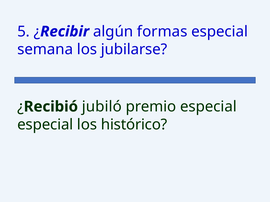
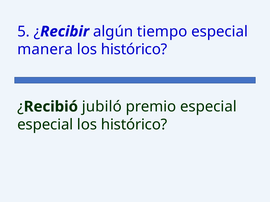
formas: formas -> tiempo (162, 32)
semana: semana -> manera (45, 50)
jubilarse: jubilarse -> histórico (134, 50)
